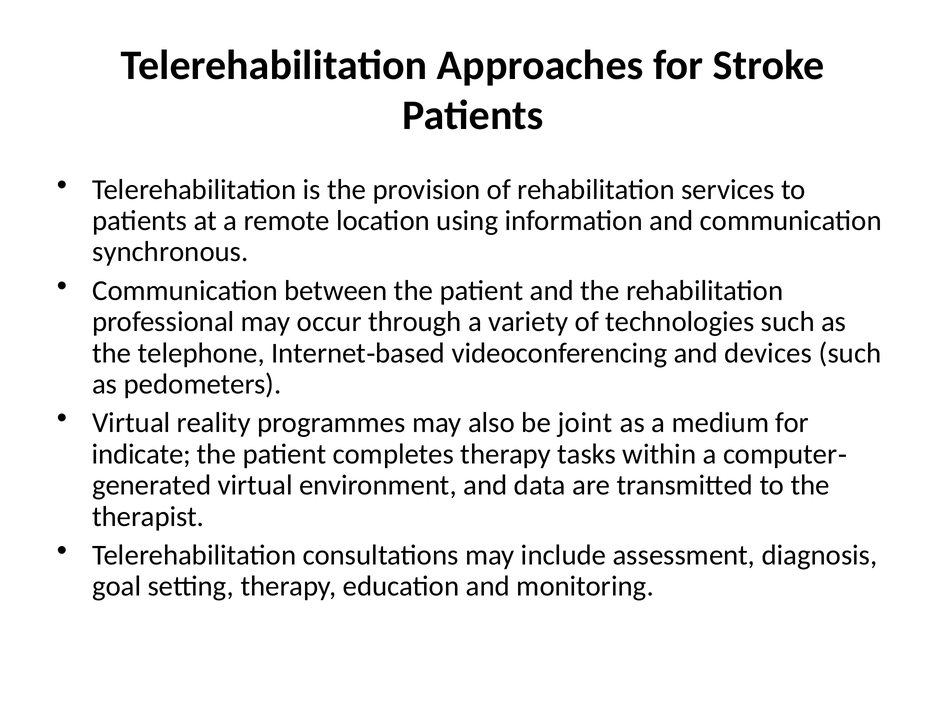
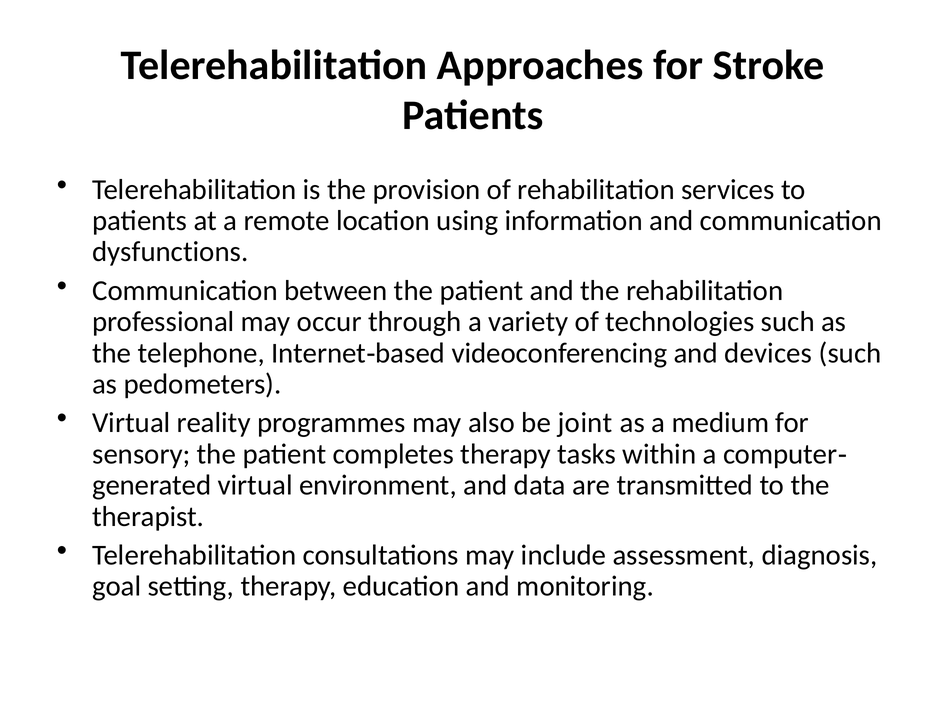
synchronous: synchronous -> dysfunctions (170, 252)
indicate: indicate -> sensory (141, 454)
